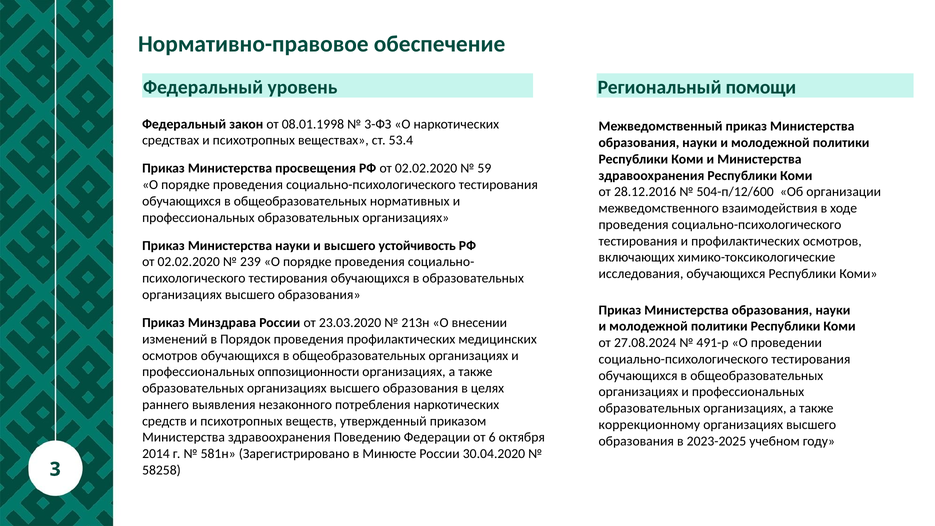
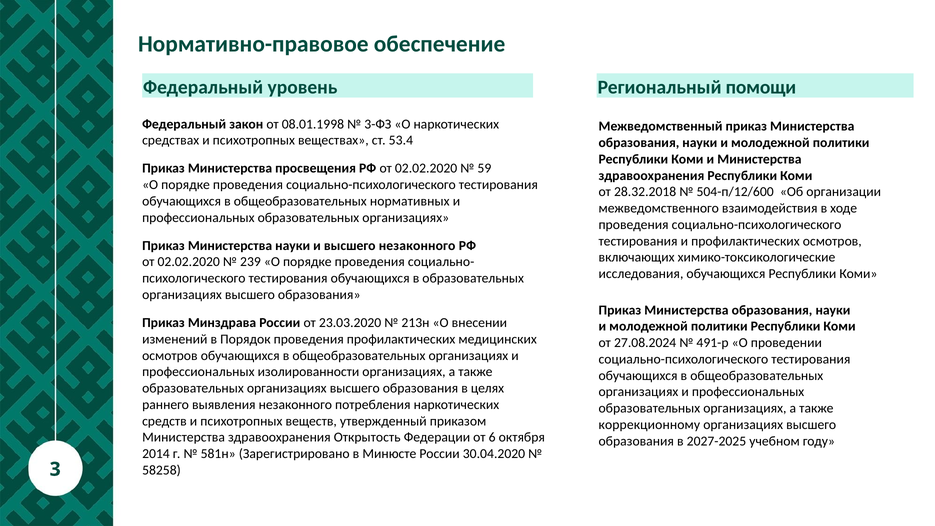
28.12.2016: 28.12.2016 -> 28.32.2018 (645, 192)
высшего устойчивость: устойчивость -> незаконного (417, 246)
оппозиционности: оппозиционности -> изолированности (308, 372)
Поведению: Поведению -> Открытость (367, 437)
2023-2025: 2023-2025 -> 2027-2025 (716, 441)
